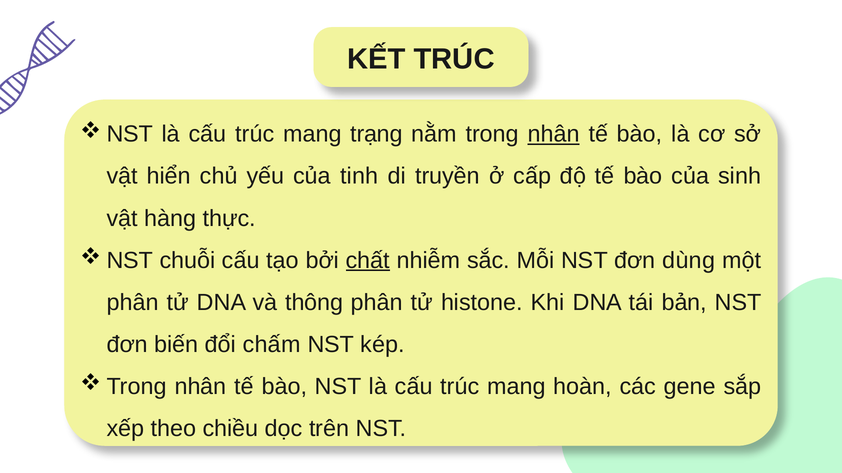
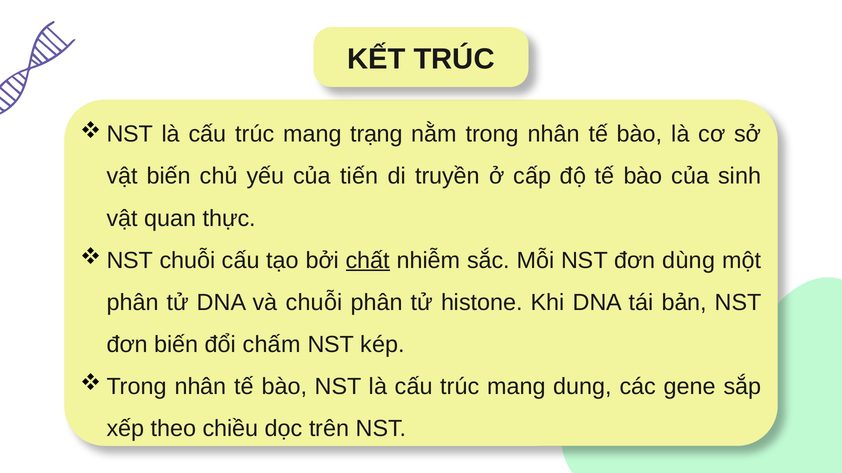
nhân underline: present -> none (554, 134)
vật hiển: hiển -> biến (169, 177)
tinh: tinh -> tiến (359, 177)
hàng: hàng -> quan (170, 219)
và thông: thông -> chuỗi (314, 303)
hoàn: hoàn -> dung (583, 387)
